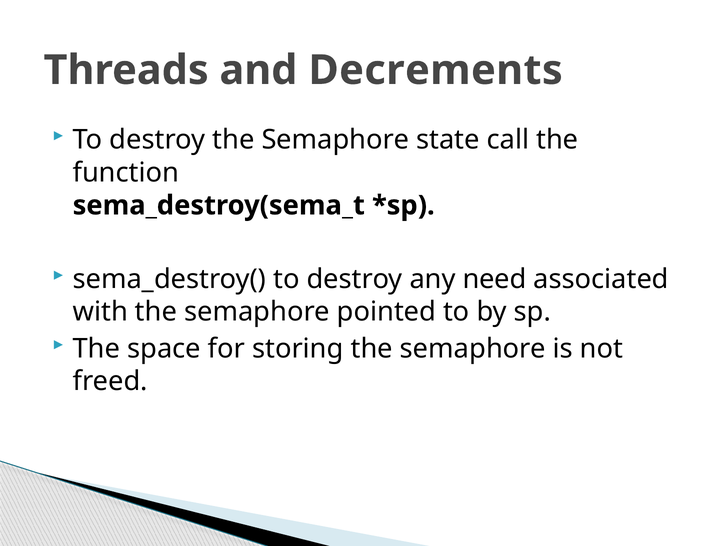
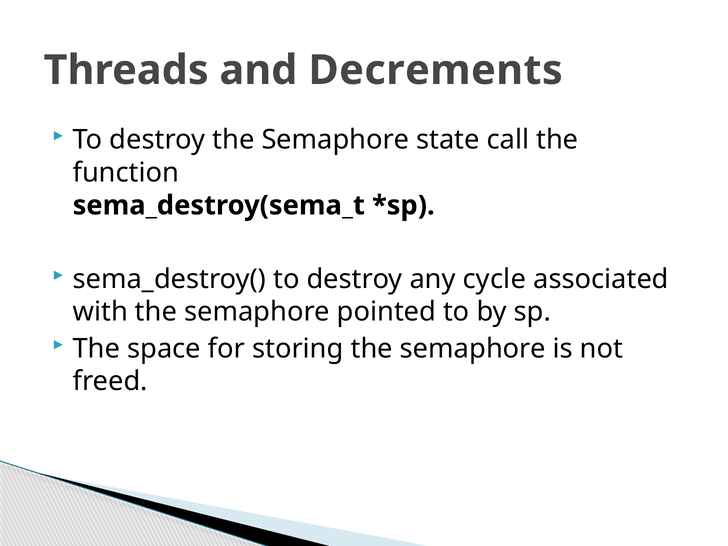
need: need -> cycle (494, 279)
